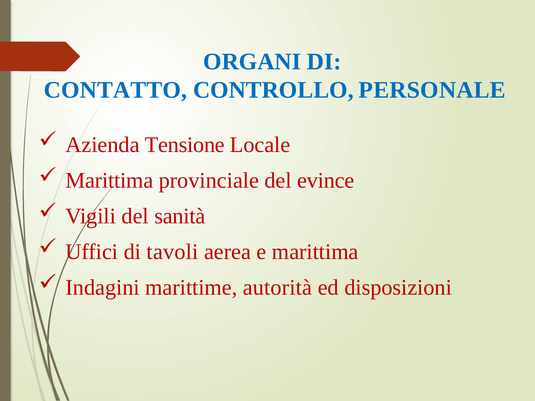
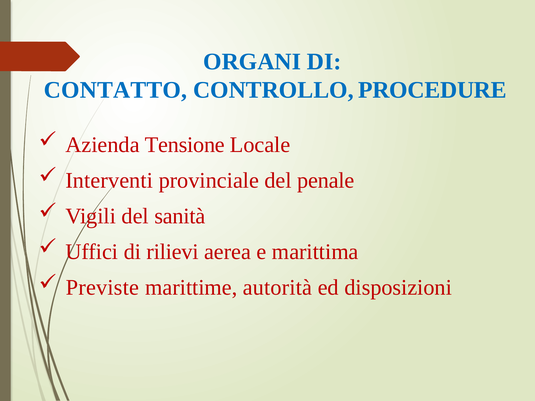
PERSONALE: PERSONALE -> PROCEDURE (432, 90)
Marittima: Marittima -> Interventi (109, 181)
evince: evince -> penale (326, 181)
tavoli: tavoli -> rilievi (173, 252)
Indagini: Indagini -> Previste (102, 288)
